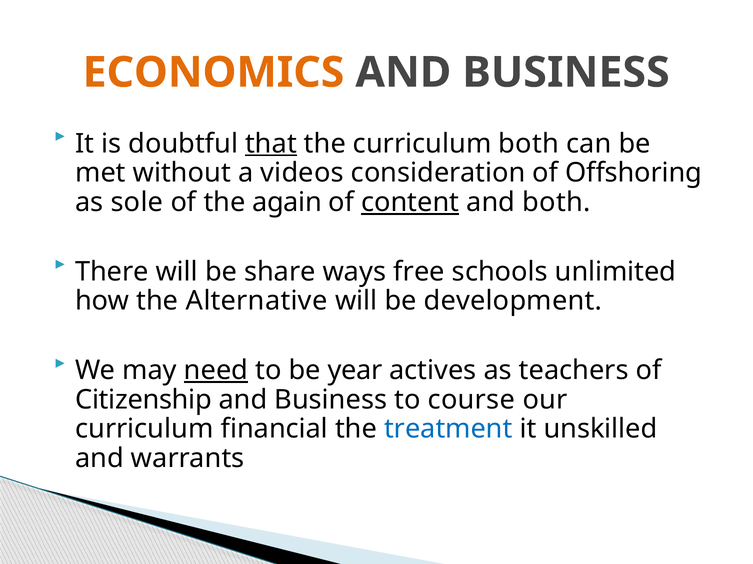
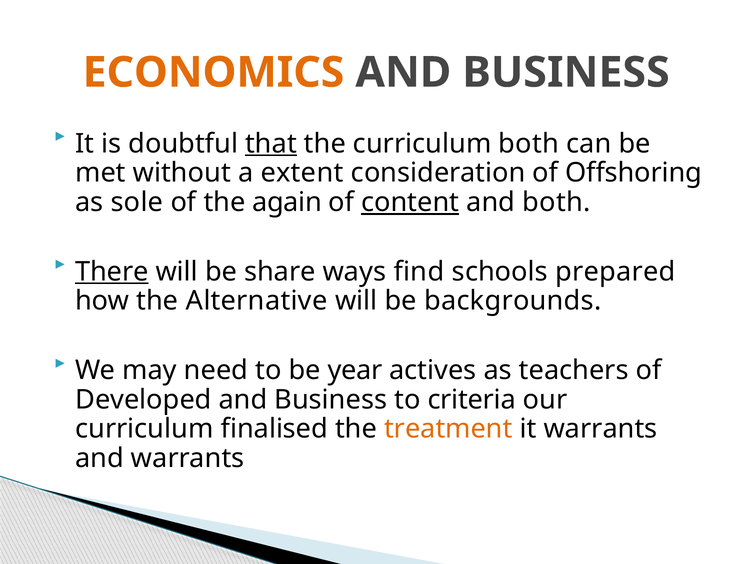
videos: videos -> extent (302, 173)
There underline: none -> present (112, 272)
free: free -> find (419, 272)
unlimited: unlimited -> prepared (615, 272)
development: development -> backgrounds (513, 301)
need underline: present -> none (216, 371)
Citizenship: Citizenship -> Developed (143, 400)
course: course -> criteria (472, 400)
financial: financial -> finalised (274, 430)
treatment colour: blue -> orange (448, 430)
it unskilled: unskilled -> warrants (600, 430)
